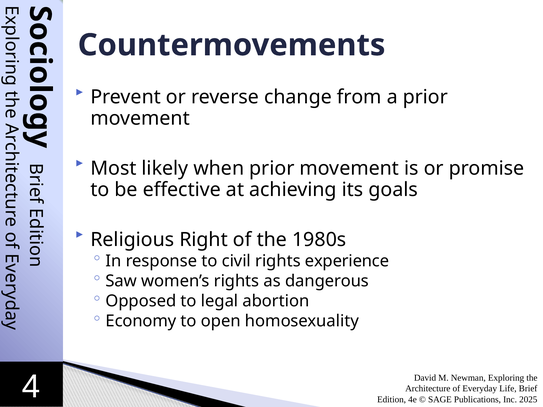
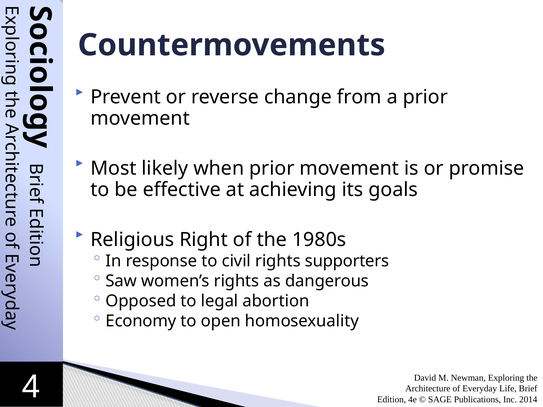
experience: experience -> supporters (347, 261)
2025: 2025 -> 2014 (528, 400)
